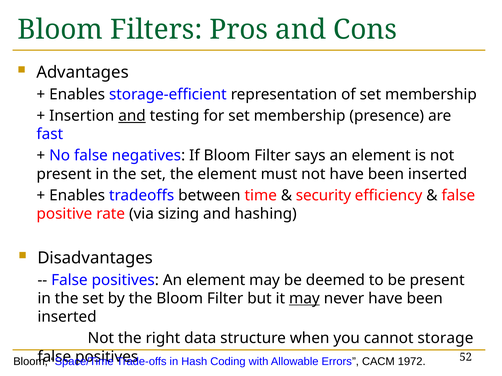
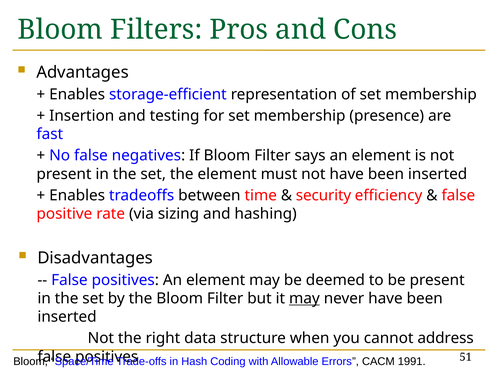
and underline: present -> none (132, 116)
storage: storage -> address (446, 339)
52: 52 -> 51 (466, 358)
1972: 1972 -> 1991 (412, 362)
